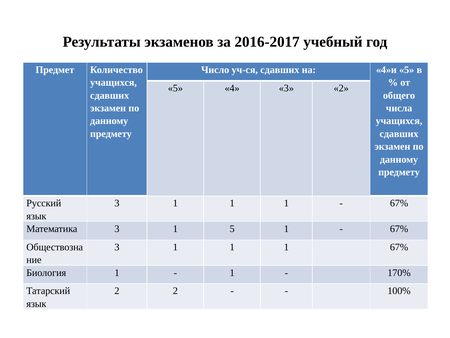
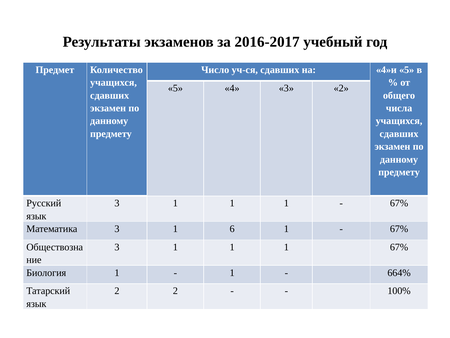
1 5: 5 -> 6 (232, 229)
170%: 170% -> 664% (399, 272)
